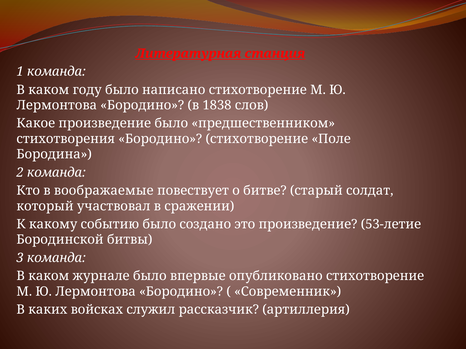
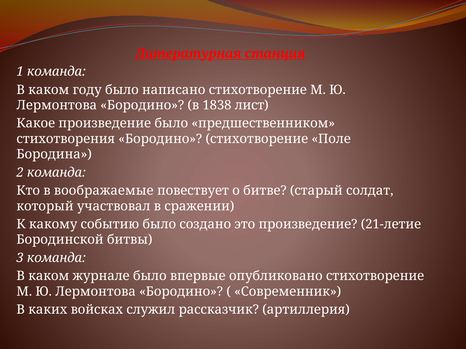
слов: слов -> лист (252, 105)
53-летие: 53-летие -> 21-летие (391, 225)
